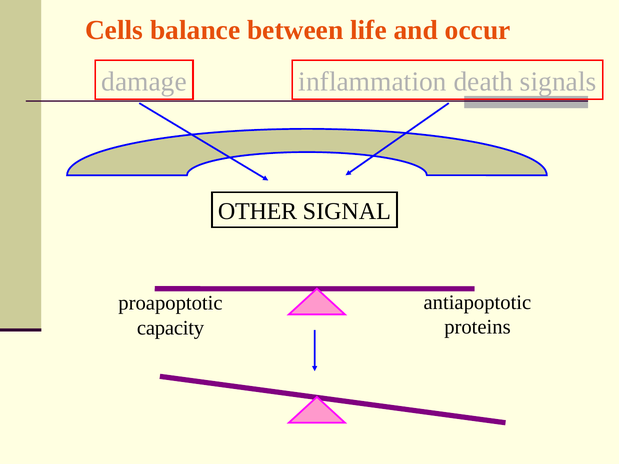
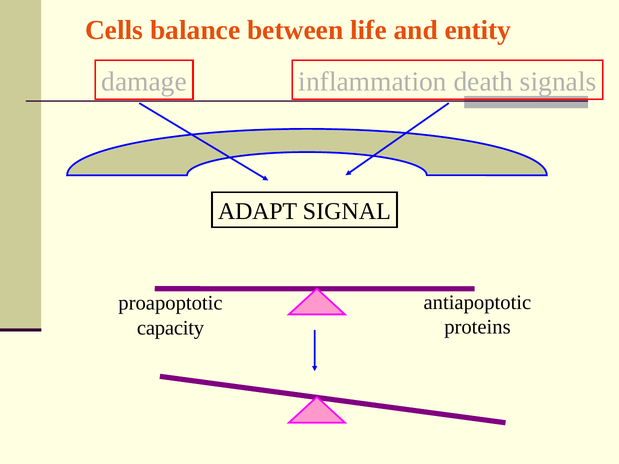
occur: occur -> entity (478, 30)
OTHER: OTHER -> ADAPT (258, 212)
